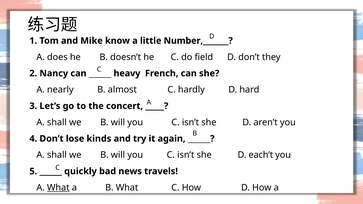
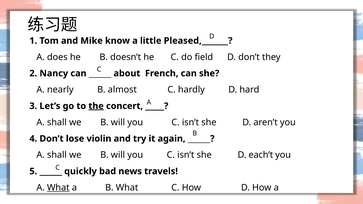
Number,_______: Number,_______ -> Pleased,_______ (198, 41)
heavy: heavy -> about (127, 73)
the underline: none -> present (96, 106)
kinds: kinds -> violin (99, 139)
